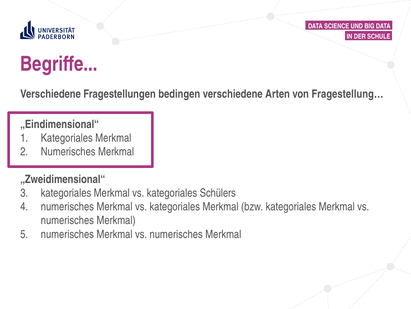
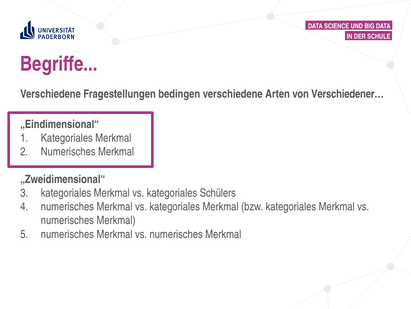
Fragestellung…: Fragestellung… -> Verschiedener… (348, 94)
